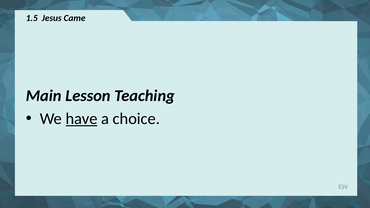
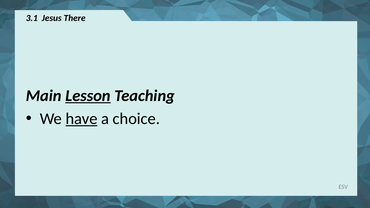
1.5: 1.5 -> 3.1 (32, 18)
Came: Came -> There (75, 18)
Lesson underline: none -> present (88, 96)
